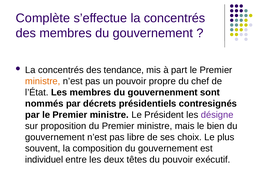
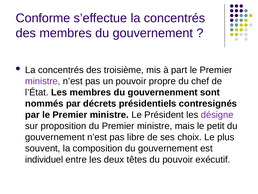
Complète: Complète -> Conforme (43, 18)
tendance: tendance -> troisième (124, 70)
ministre colour: orange -> purple (43, 81)
bien: bien -> petit (216, 126)
